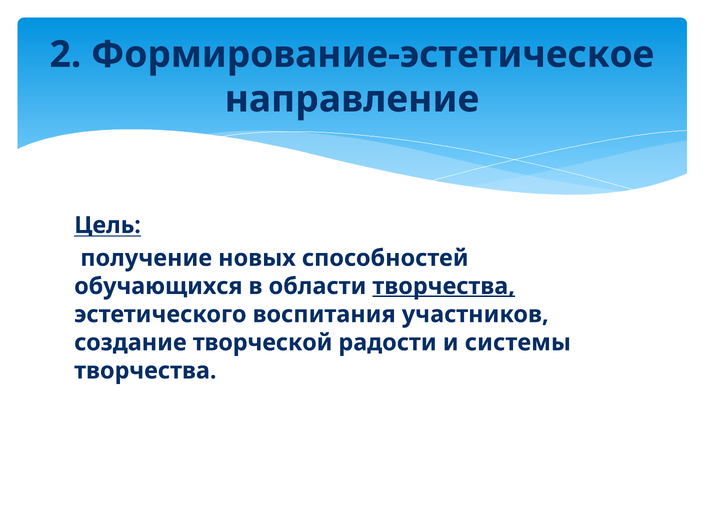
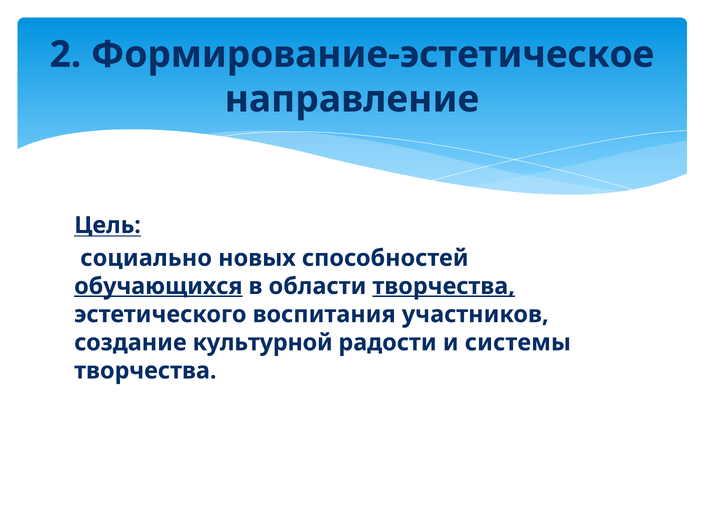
получение: получение -> социально (146, 258)
обучающихся underline: none -> present (158, 286)
творческой: творческой -> культурной (263, 343)
